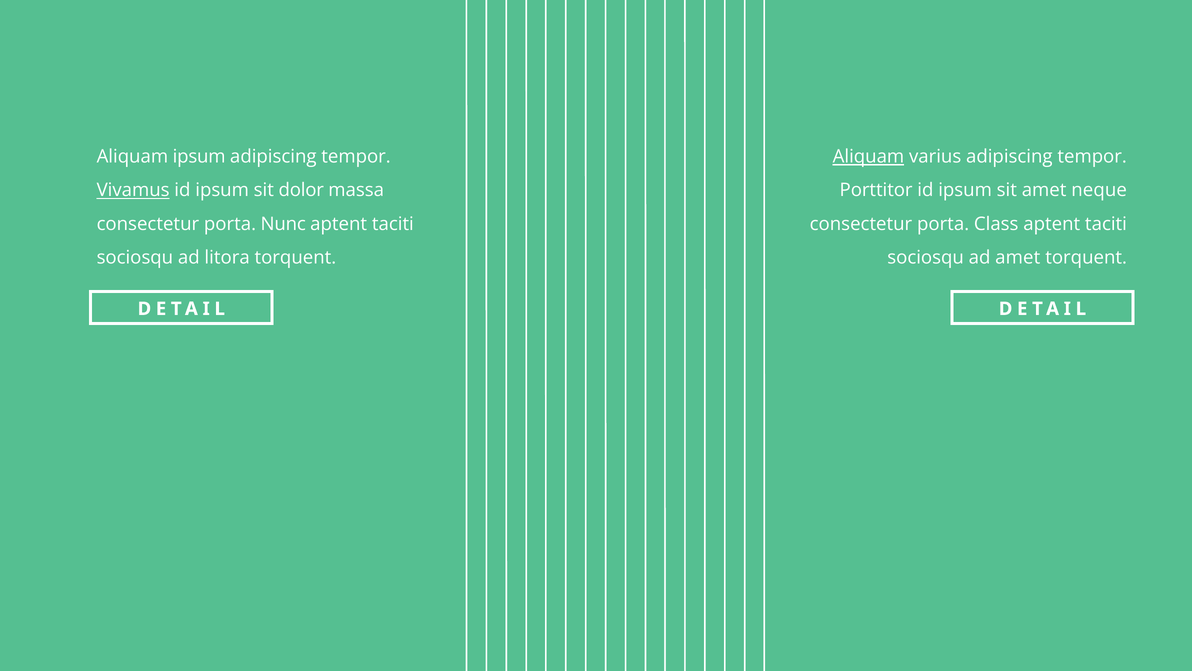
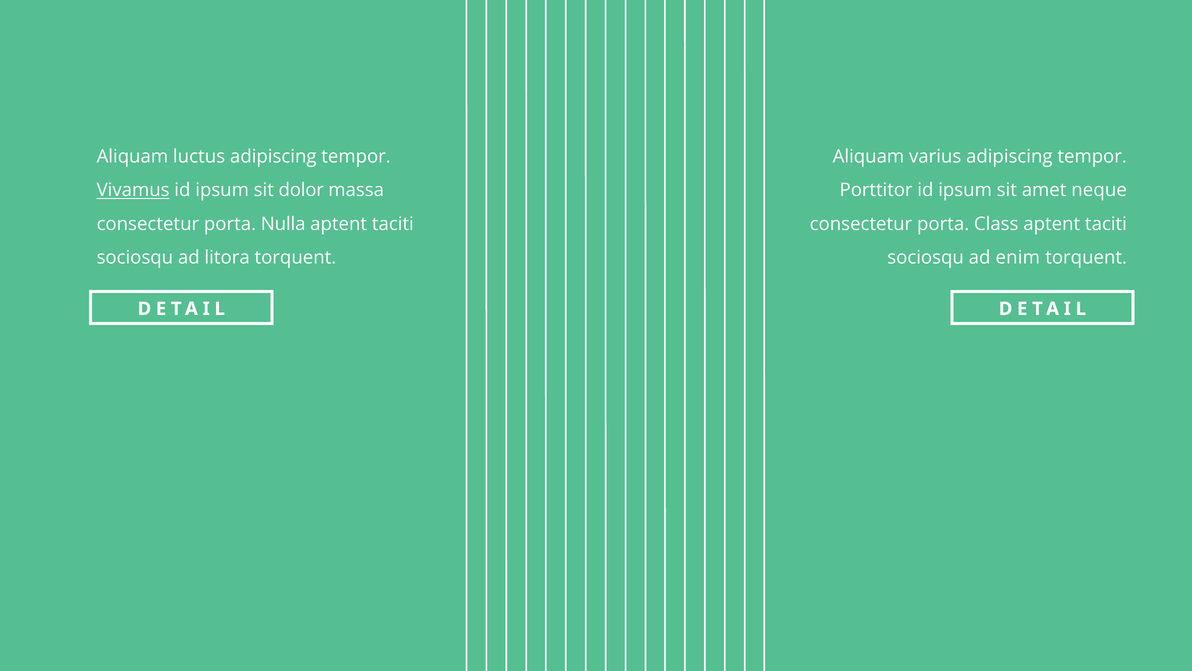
Aliquam ipsum: ipsum -> luctus (199, 157)
Aliquam underline: present -> none (868, 157)
Nunc: Nunc -> Nulla (283, 224)
ad amet: amet -> enim (1018, 257)
